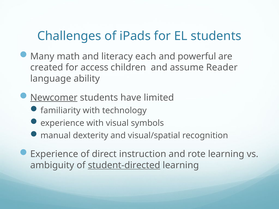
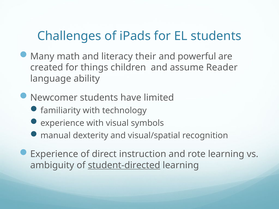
each: each -> their (146, 56)
access: access -> things (94, 68)
Newcomer underline: present -> none (54, 98)
